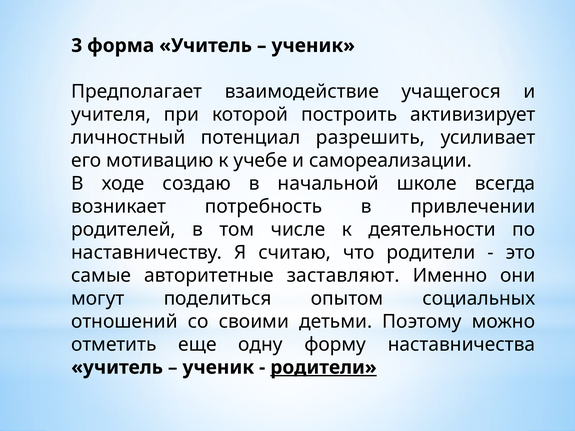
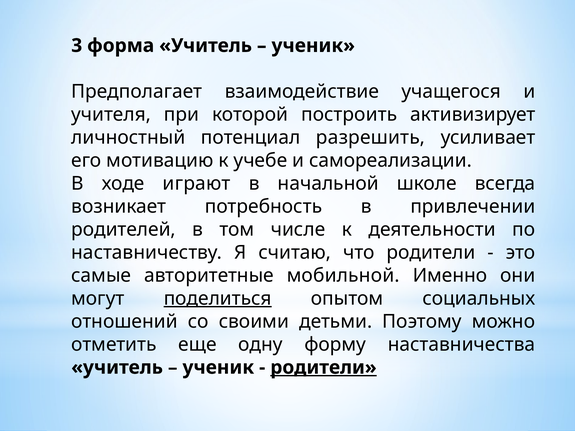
создаю: создаю -> играют (197, 184)
заставляют: заставляют -> мобильной (343, 276)
поделиться underline: none -> present (218, 299)
